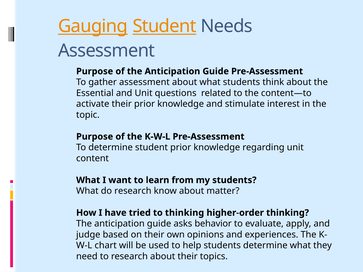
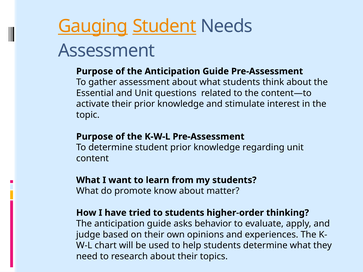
do research: research -> promote (133, 191)
to thinking: thinking -> students (185, 213)
